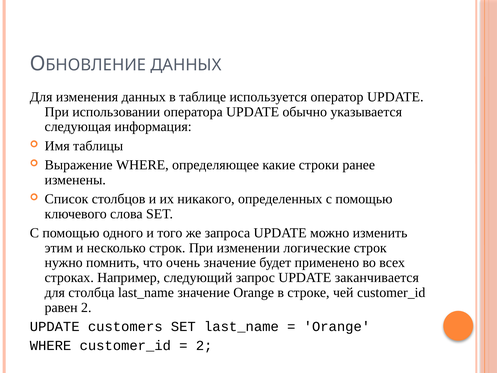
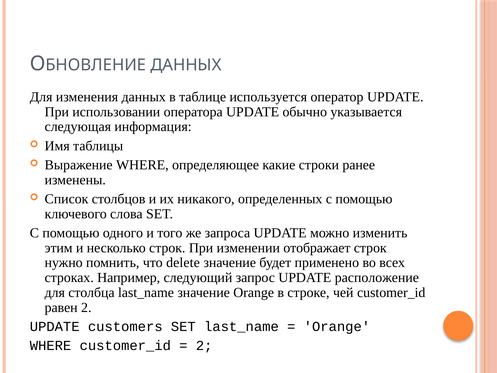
логические: логические -> отображает (317, 248)
очень: очень -> delete (183, 263)
заканчивается: заканчивается -> расположение (377, 277)
